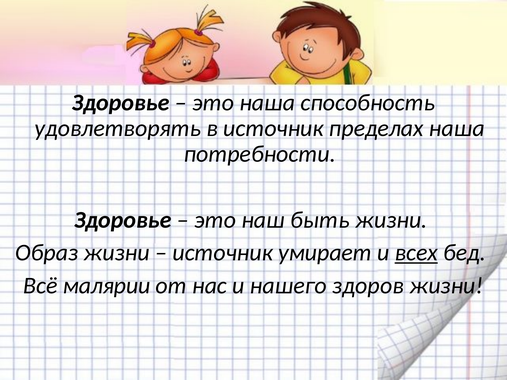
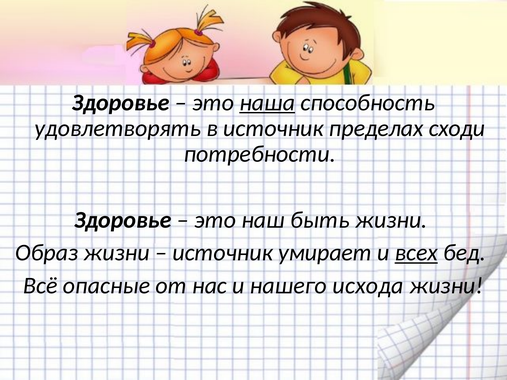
наша underline: none -> present (267, 103)
пределах наша: наша -> сходи (457, 128)
малярии: малярии -> опасные (106, 286)
здоров: здоров -> исхода (368, 286)
